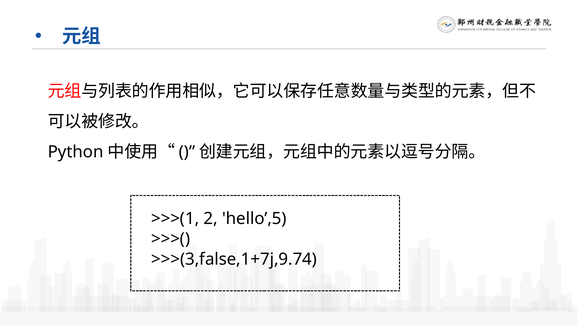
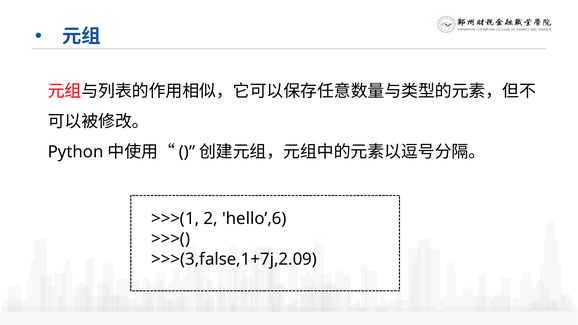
hello’,5: hello’,5 -> hello’,6 (254, 219)
>>>(3,false,1+7j,9.74: >>>(3,false,1+7j,9.74 -> >>>(3,false,1+7j,2.09 (234, 259)
